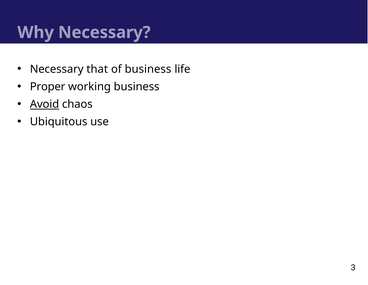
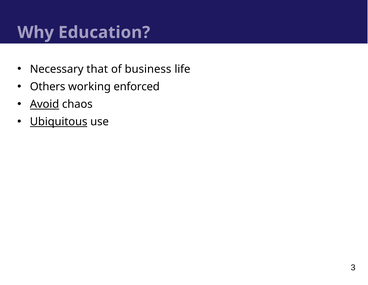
Why Necessary: Necessary -> Education (104, 32)
Proper: Proper -> Others (48, 87)
working business: business -> enforced (137, 87)
Ubiquitous underline: none -> present (59, 122)
